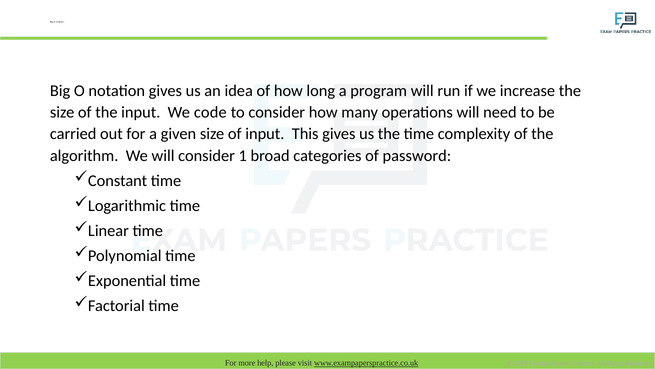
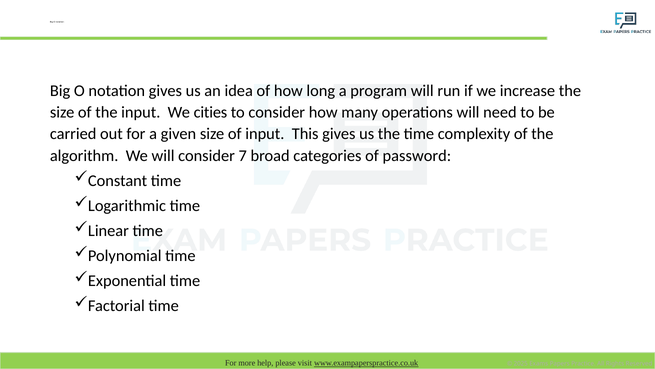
code: code -> cities (210, 112)
1: 1 -> 7 (243, 155)
